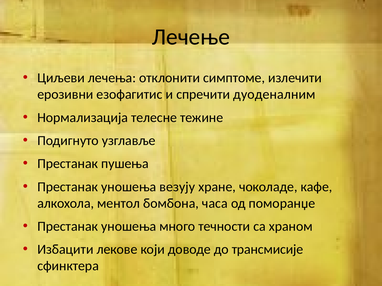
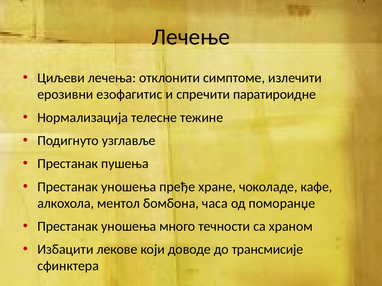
дуоденалним: дуоденалним -> паратироидне (274, 95)
везују: везују -> пређе (177, 187)
